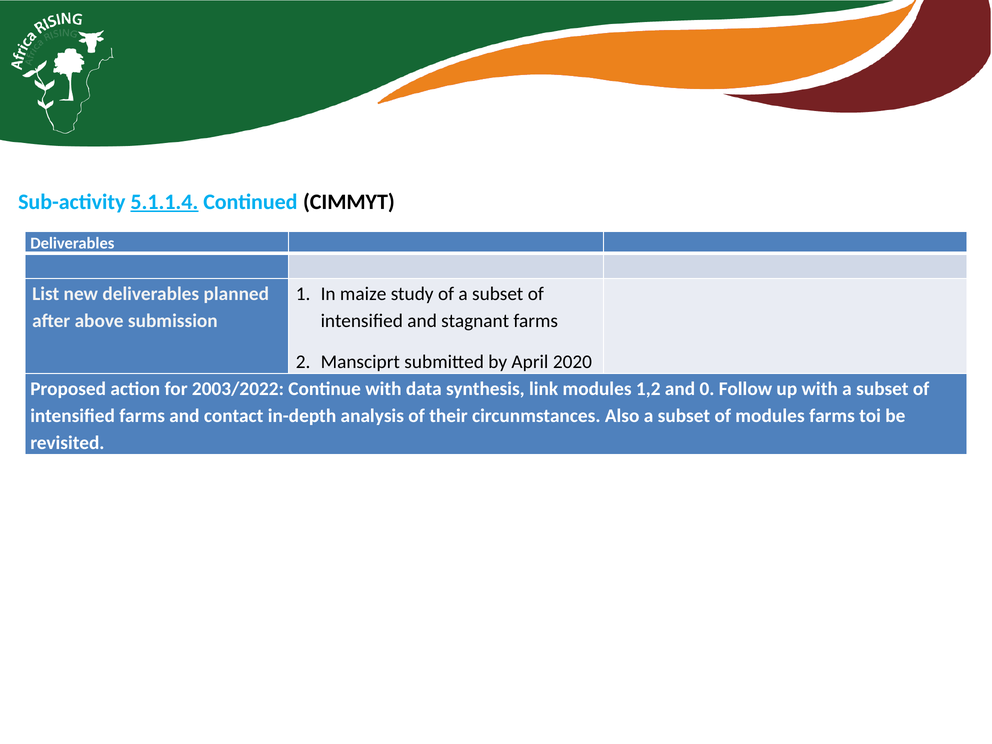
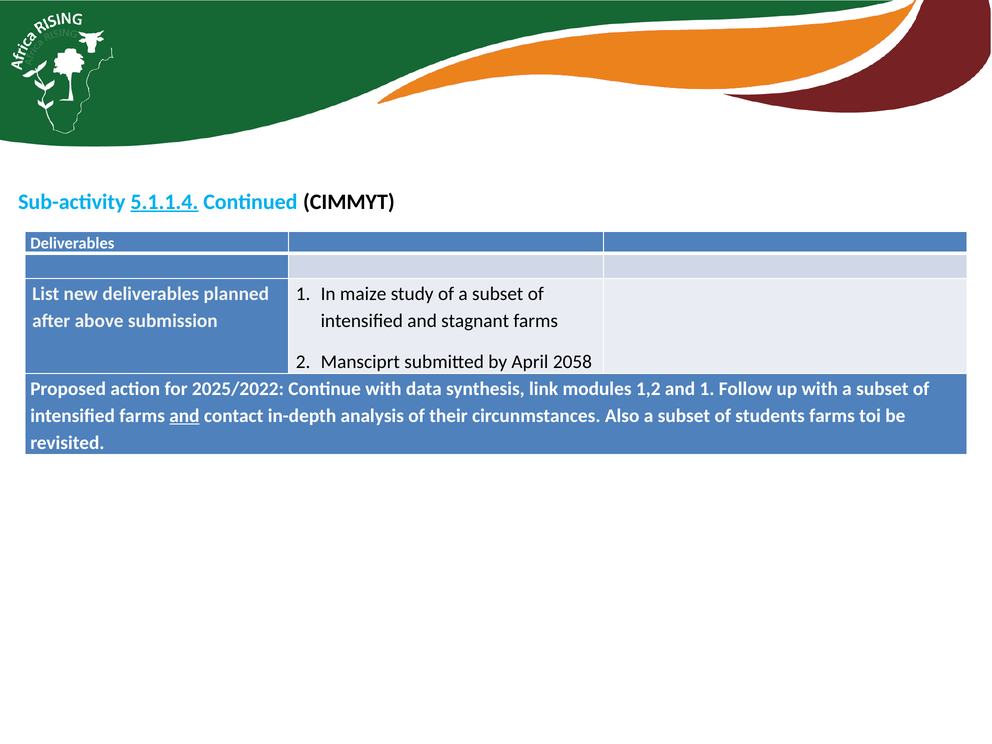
2020: 2020 -> 2058 (572, 362)
2003/2022: 2003/2022 -> 2025/2022 (238, 389)
and 0: 0 -> 1 (707, 389)
and underline: none -> present (184, 416)
of modules: modules -> students (770, 416)
